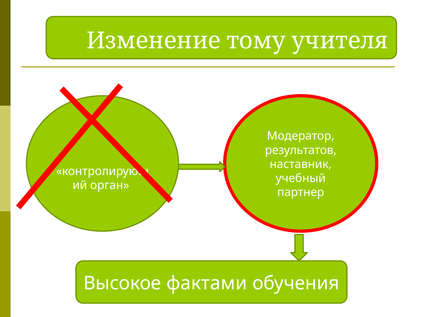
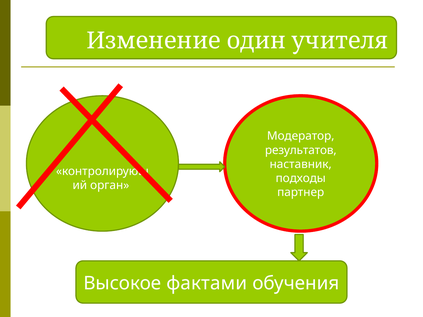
тому: тому -> один (256, 41)
учебный: учебный -> подходы (301, 178)
